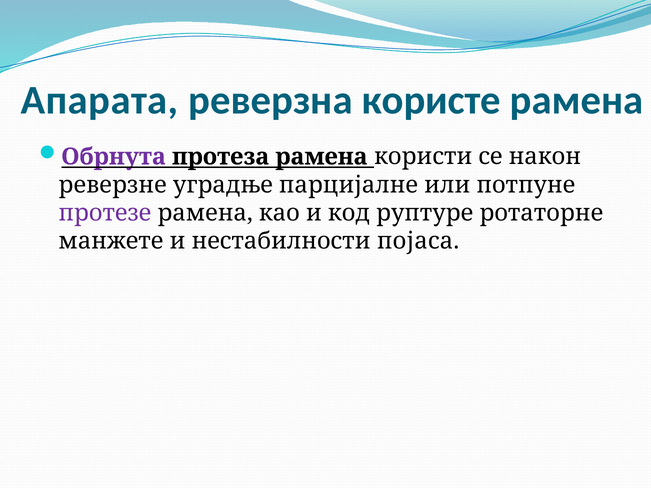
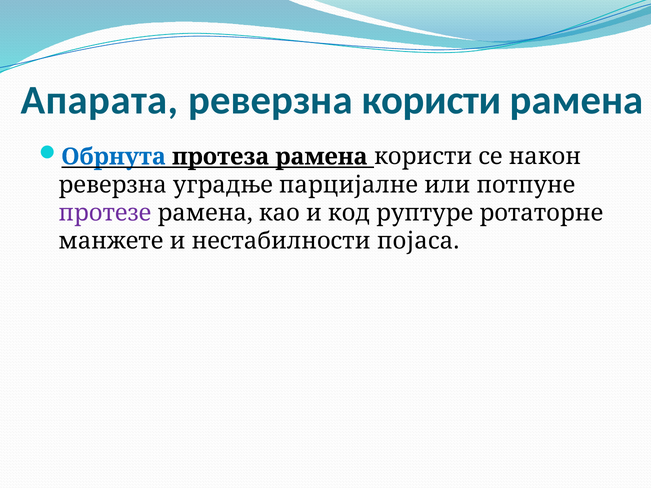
реверзна користе: користе -> користи (431, 100)
Обрнута colour: purple -> blue (114, 157)
реверзне: реверзне -> реверзна (113, 185)
